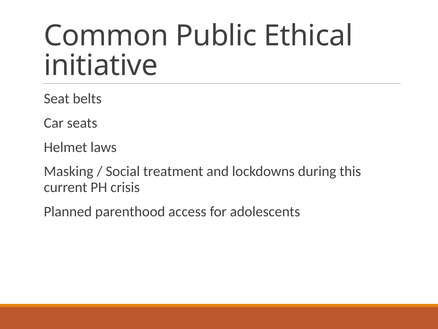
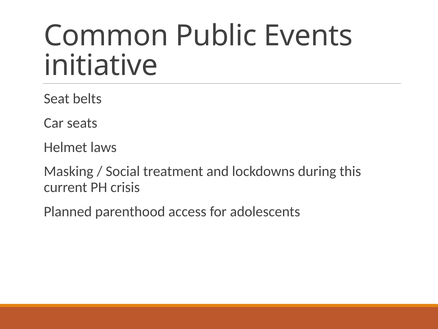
Ethical: Ethical -> Events (308, 36)
